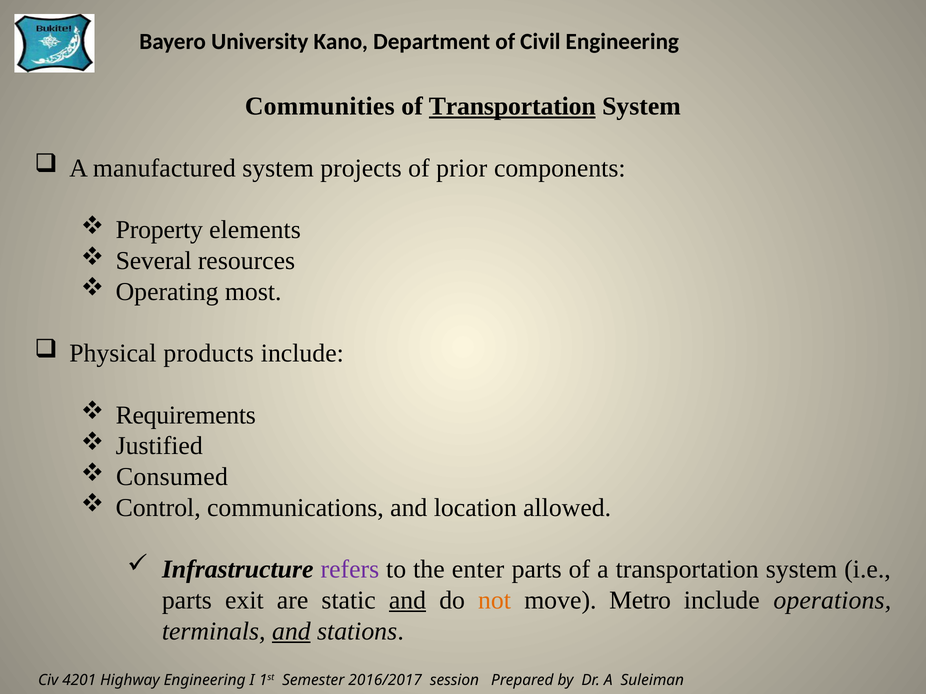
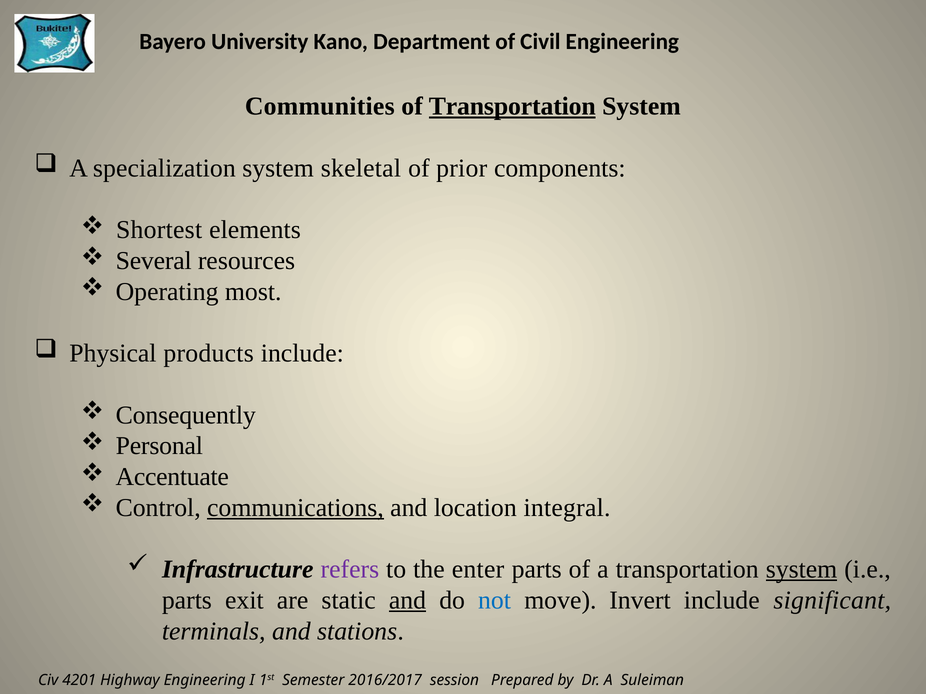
manufactured: manufactured -> specialization (164, 168)
projects: projects -> skeletal (361, 168)
Property: Property -> Shortest (159, 230)
Requirements: Requirements -> Consequently (186, 415)
Justified: Justified -> Personal (159, 446)
Consumed: Consumed -> Accentuate (172, 477)
communications underline: none -> present (295, 508)
allowed: allowed -> integral (567, 508)
system underline: none -> present (801, 570)
not colour: orange -> blue (495, 601)
Metro: Metro -> Invert (640, 601)
operations: operations -> significant (832, 601)
and underline: present -> none (291, 631)
